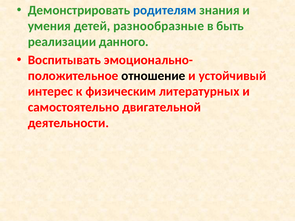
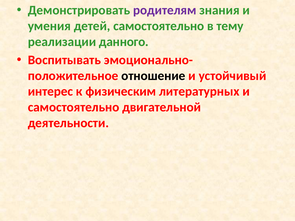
родителям colour: blue -> purple (165, 10)
детей разнообразные: разнообразные -> самостоятельно (159, 26)
быть: быть -> тему (230, 26)
